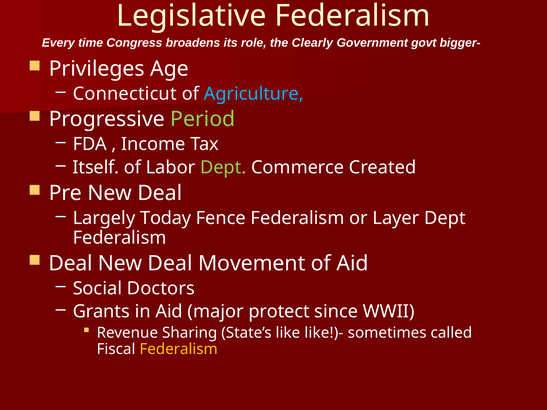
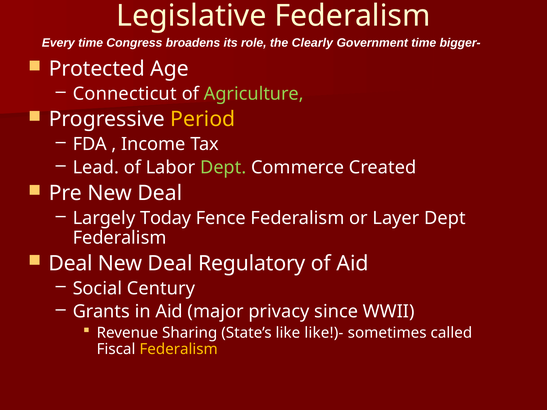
Government govt: govt -> time (424, 43)
Privileges: Privileges -> Protected (97, 69)
Agriculture colour: light blue -> light green (254, 94)
Period colour: light green -> yellow (203, 119)
Itself: Itself -> Lead (96, 168)
Movement: Movement -> Regulatory (252, 264)
Doctors: Doctors -> Century (161, 288)
protect: protect -> privacy (279, 312)
